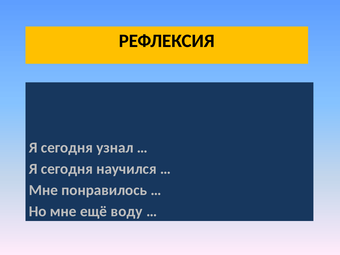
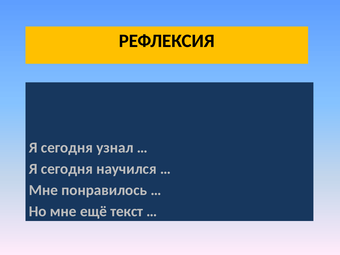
воду: воду -> текст (127, 211)
